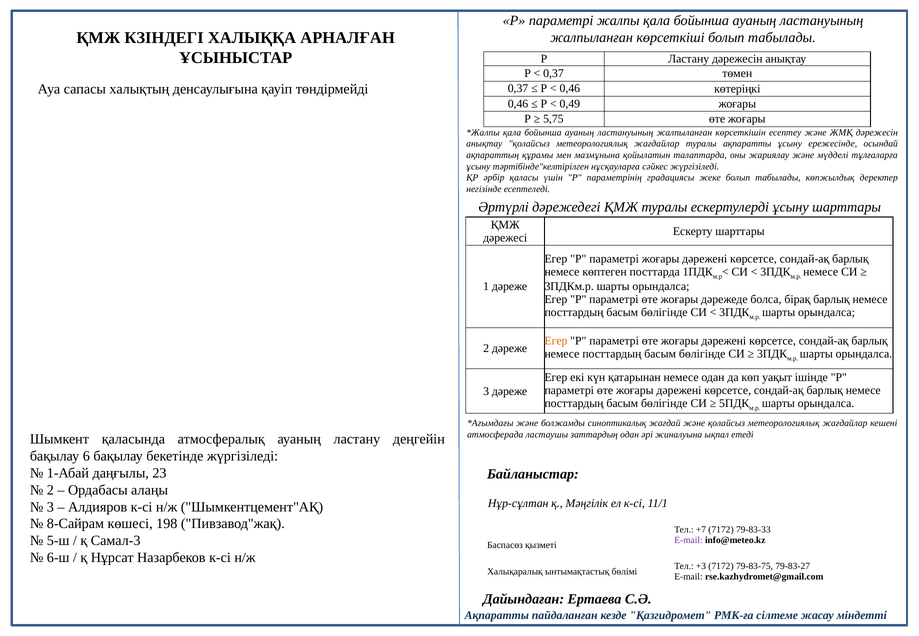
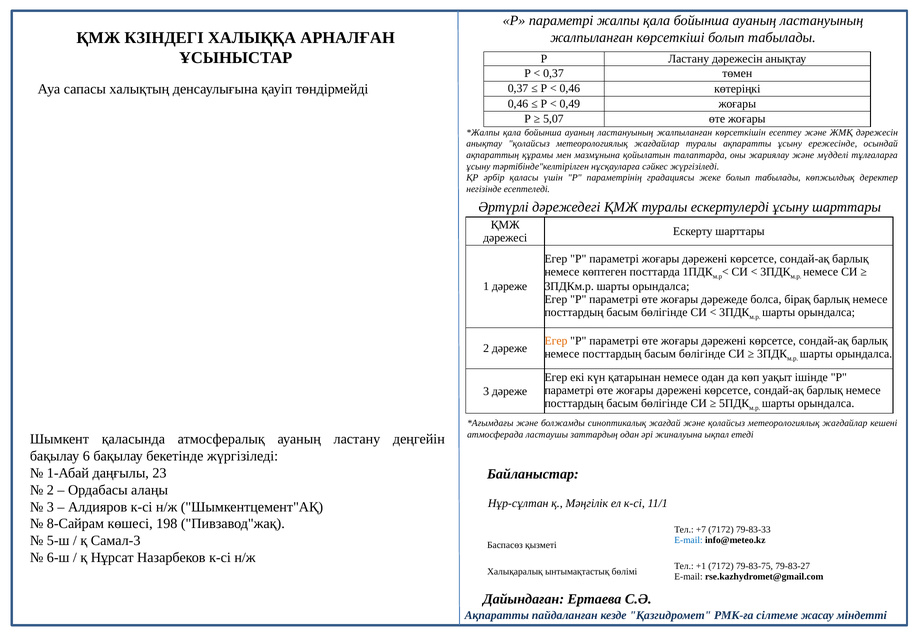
5,75: 5,75 -> 5,07 (553, 119)
E-mail colour: purple -> blue (688, 540)
+3: +3 -> +1 (701, 566)
